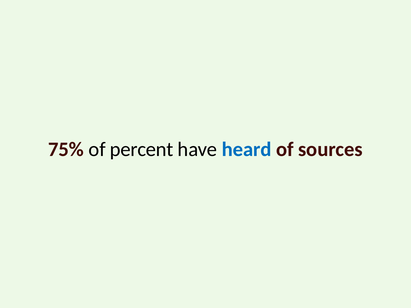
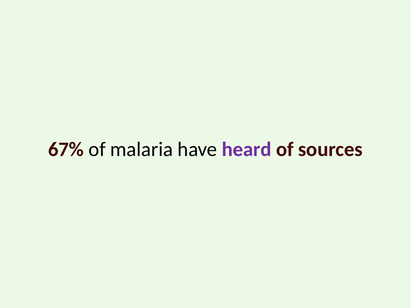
75%: 75% -> 67% (66, 149)
percent: percent -> malaria (142, 149)
heard colour: blue -> purple (247, 149)
